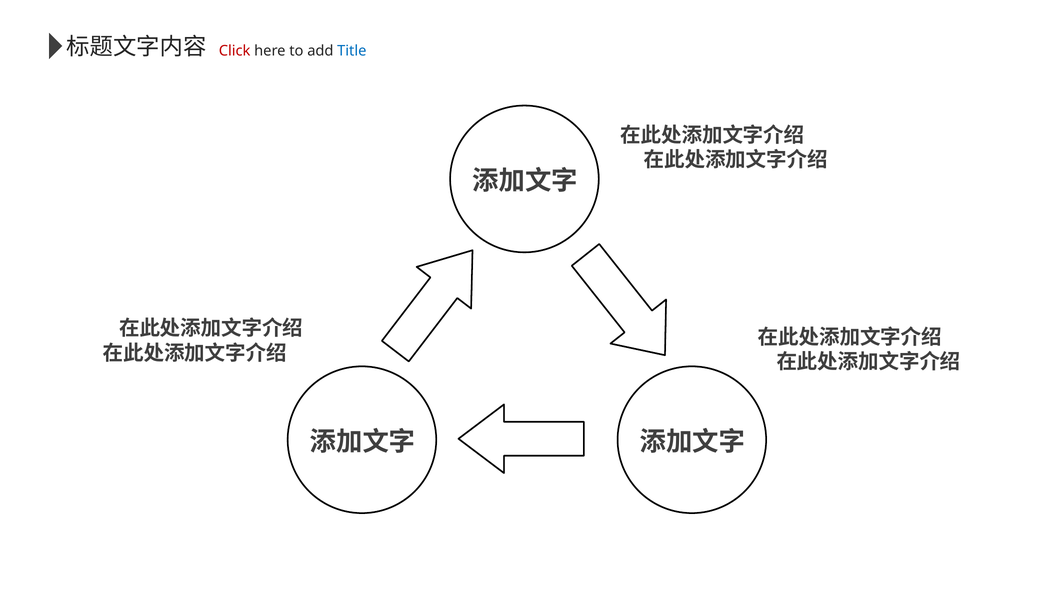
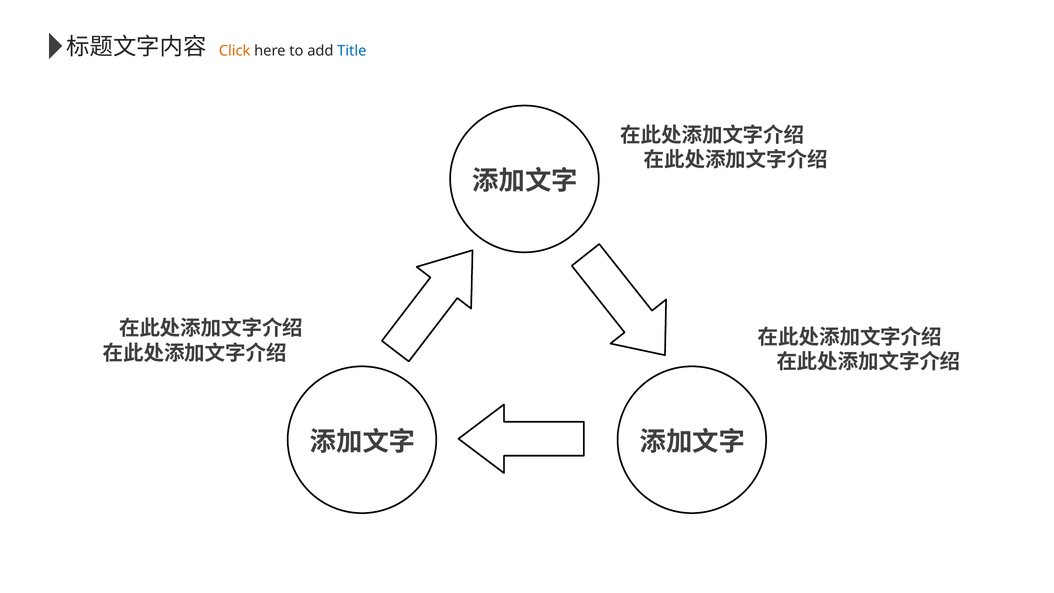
Click colour: red -> orange (235, 51)
